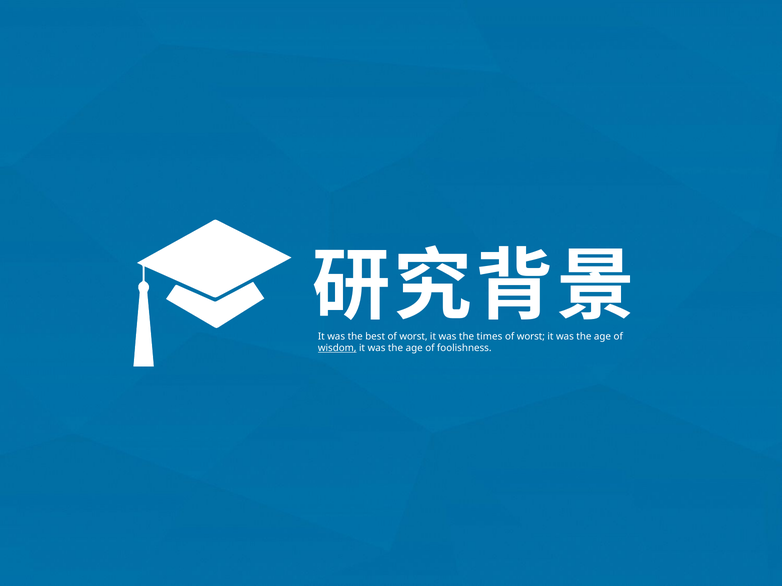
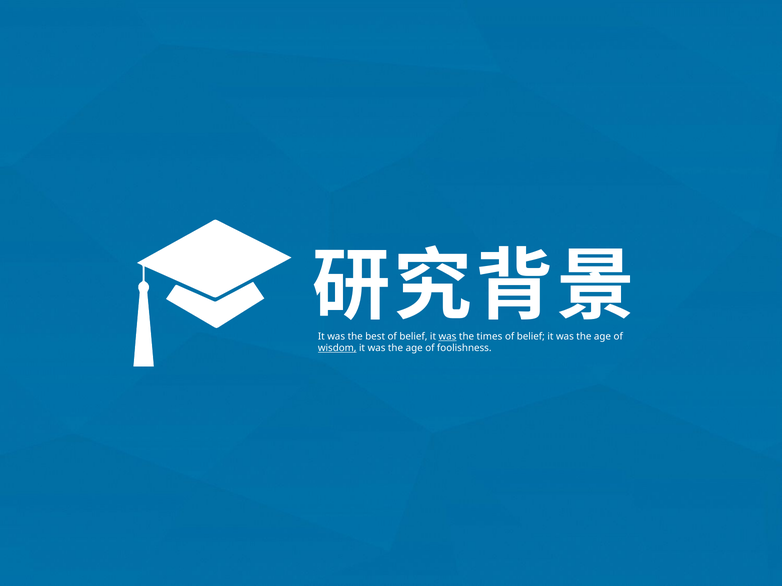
best of worst: worst -> belief (413, 337)
was underline: none -> present (447, 337)
worst: worst -> belief (531, 337)
